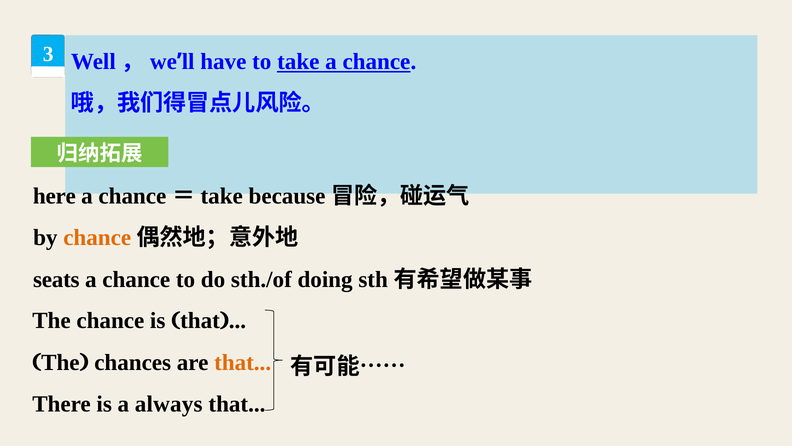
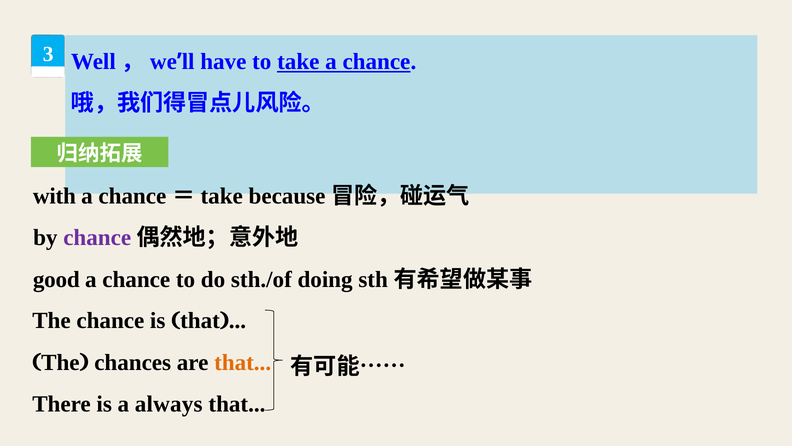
here: here -> with (54, 196)
chance colour: orange -> purple (97, 238)
seats: seats -> good (56, 279)
